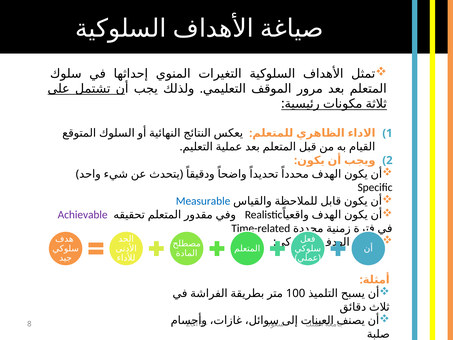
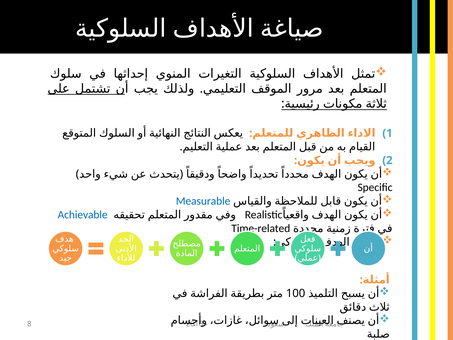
Achievable colour: purple -> blue (83, 215)
